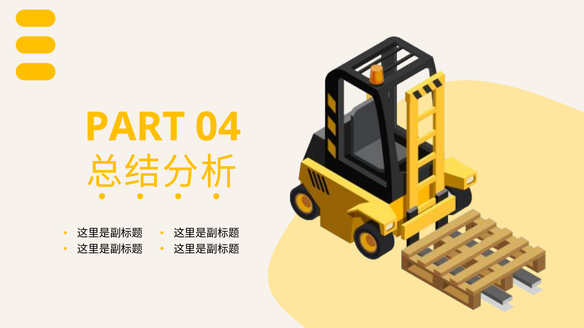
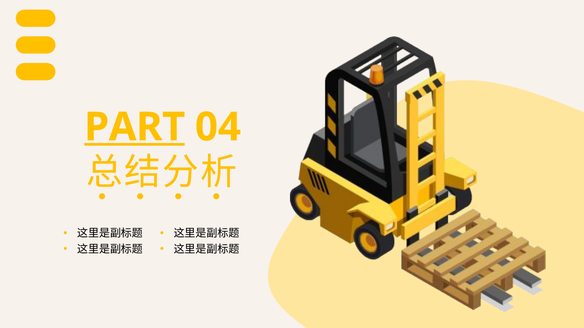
PART underline: none -> present (135, 127)
